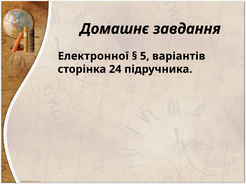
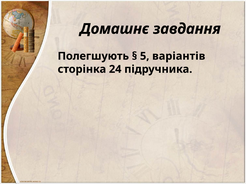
Електронної: Електронної -> Полегшують (93, 56)
